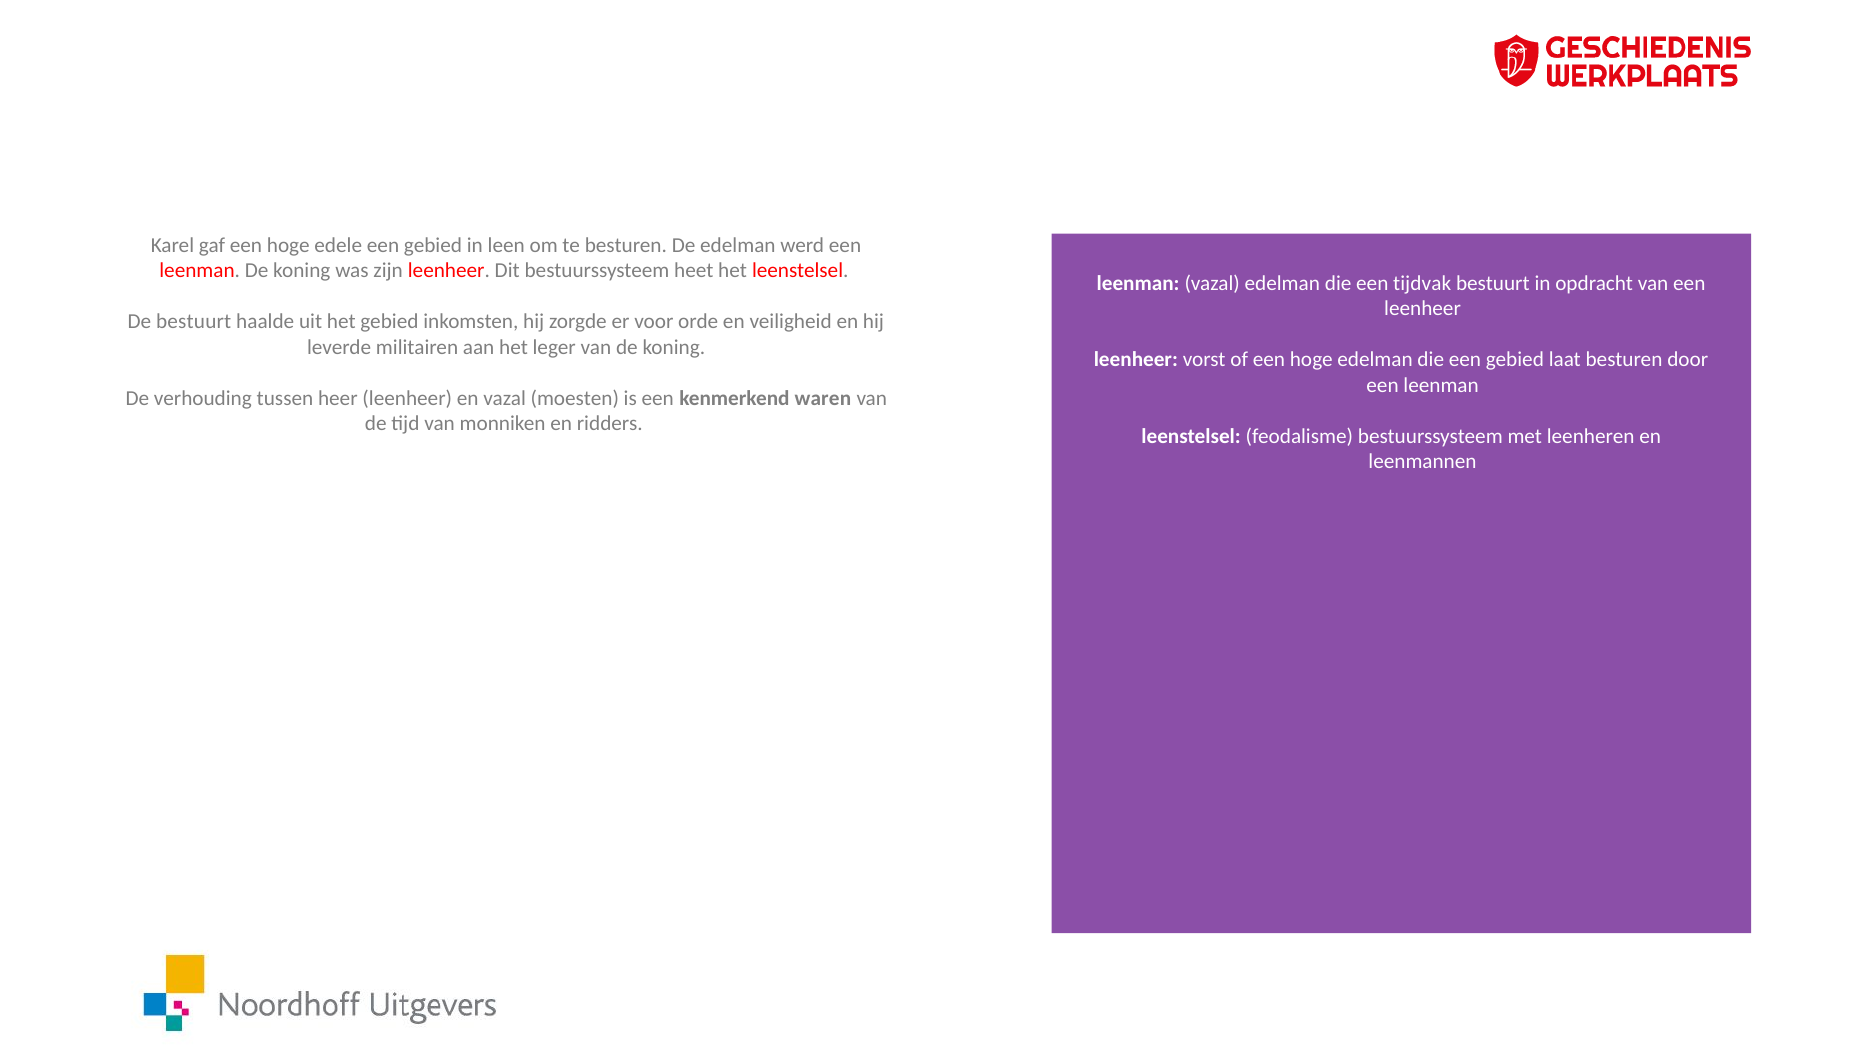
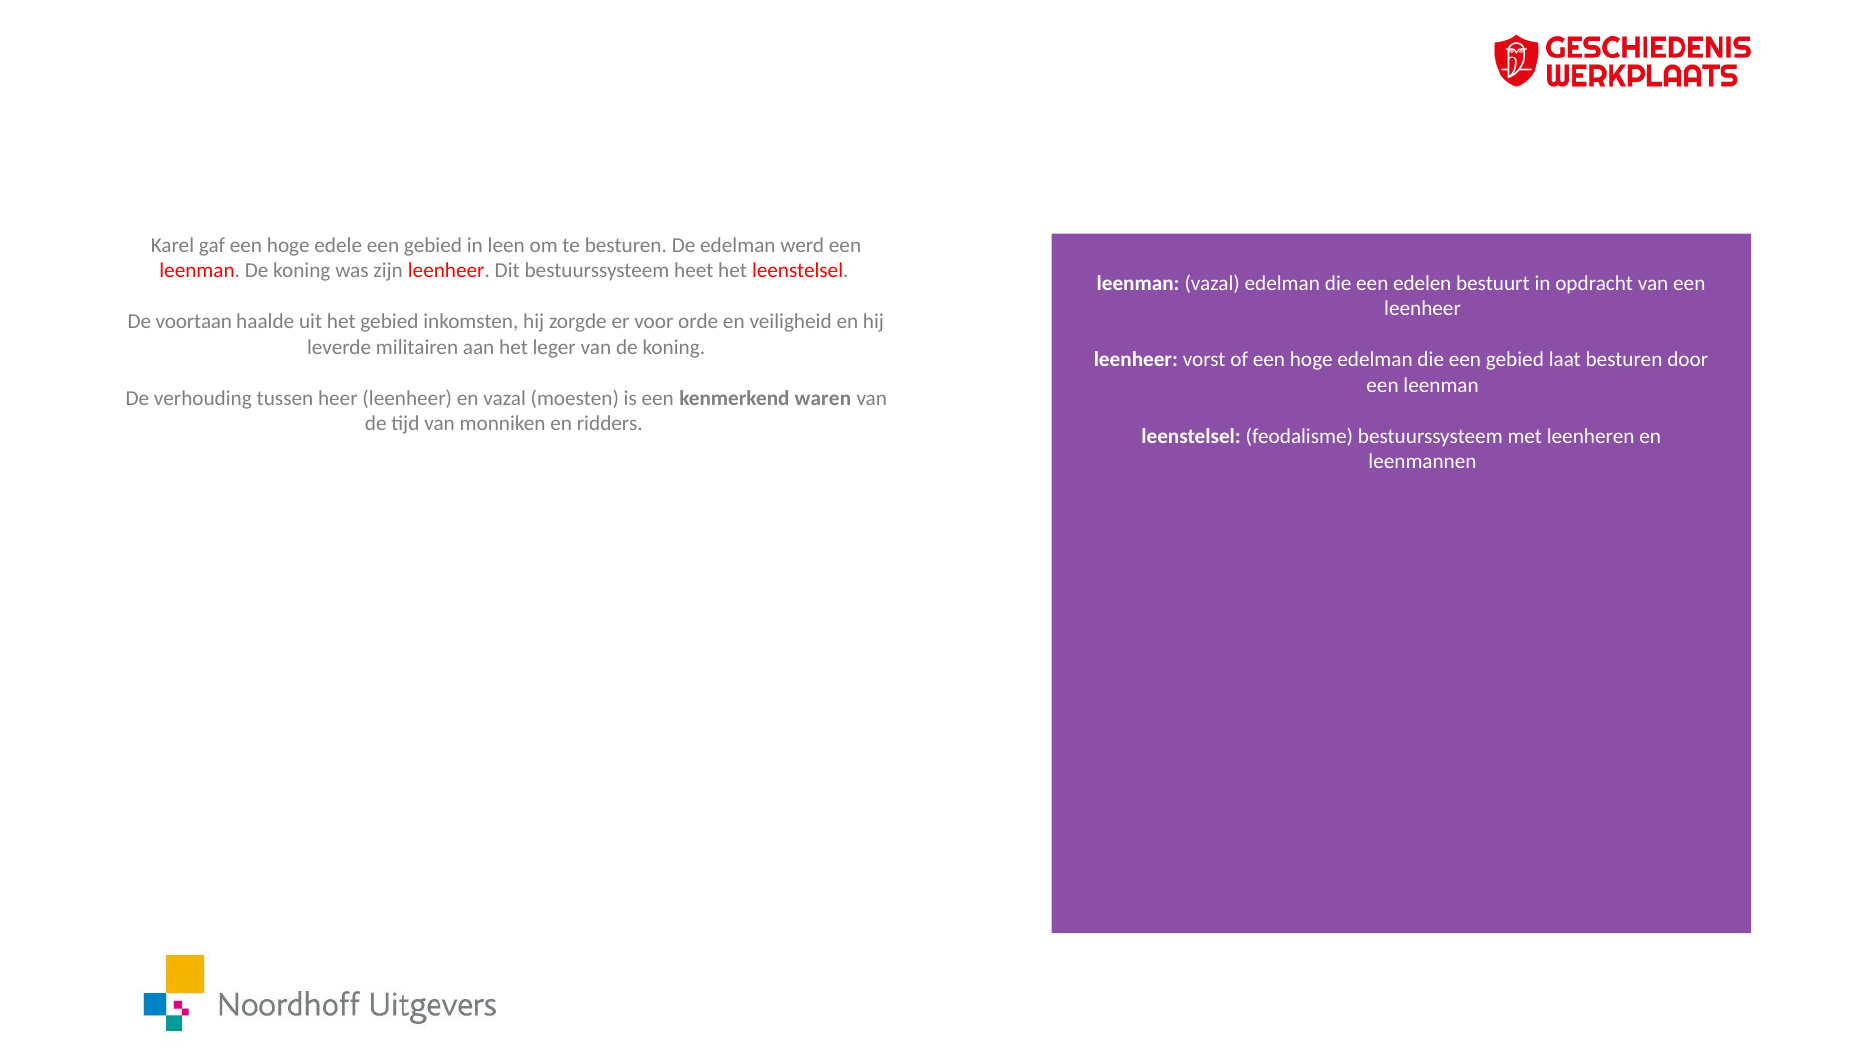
tijdvak: tijdvak -> edelen (1422, 283)
De bestuurt: bestuurt -> voortaan (194, 321)
